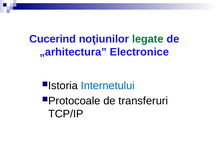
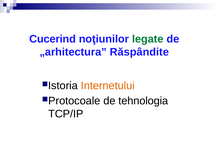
Electronice: Electronice -> Răspândite (139, 52)
Internetului colour: blue -> orange (108, 86)
transferuri: transferuri -> tehnologia (143, 101)
